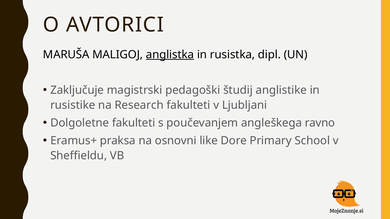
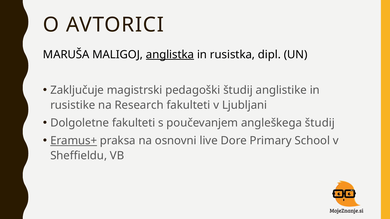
angleškega ravno: ravno -> študij (320, 123)
Eramus+ underline: none -> present (74, 141)
like: like -> live (209, 141)
